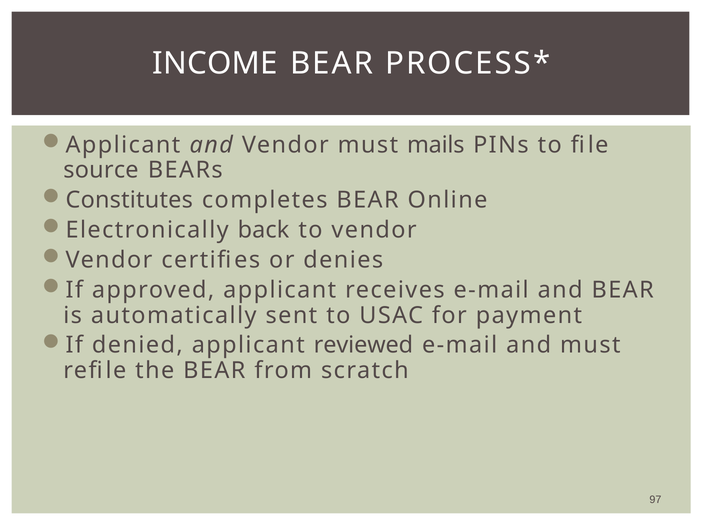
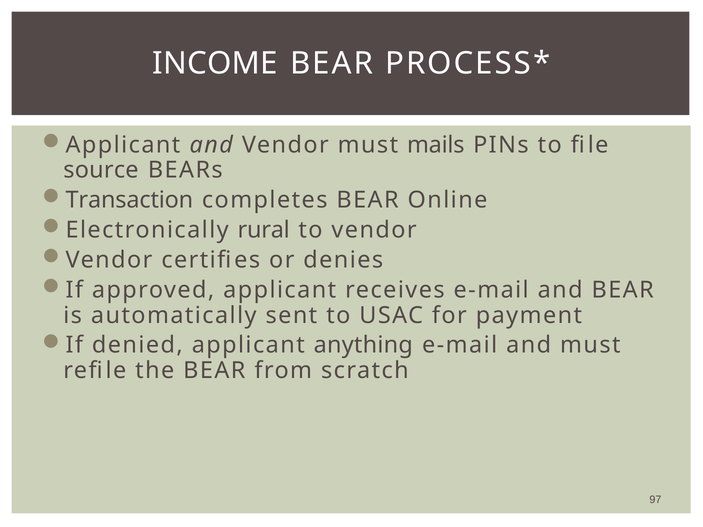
Constitutes: Constitutes -> Transaction (129, 200)
back: back -> rural (264, 230)
reviewed: reviewed -> anything (363, 345)
